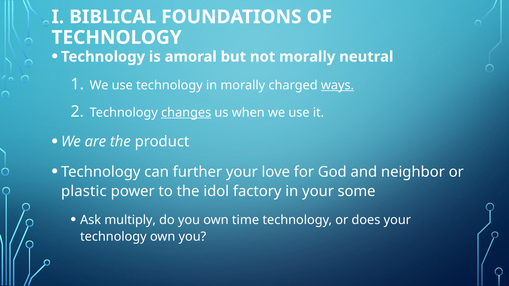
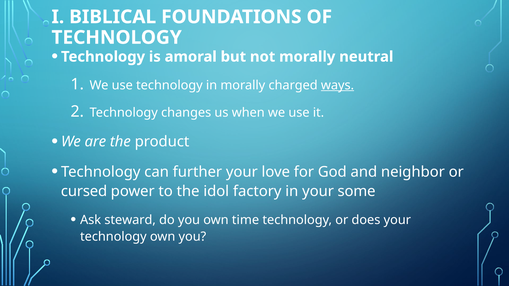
changes underline: present -> none (186, 113)
plastic: plastic -> cursed (84, 192)
multiply: multiply -> steward (130, 220)
